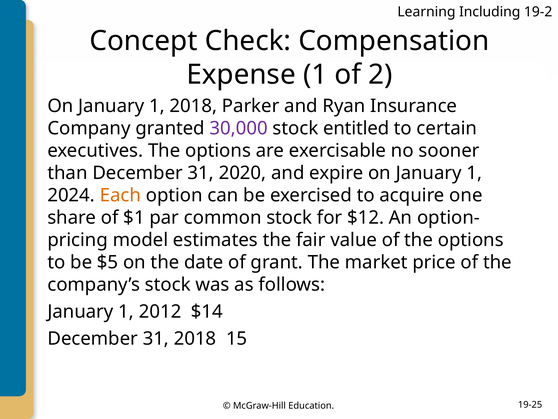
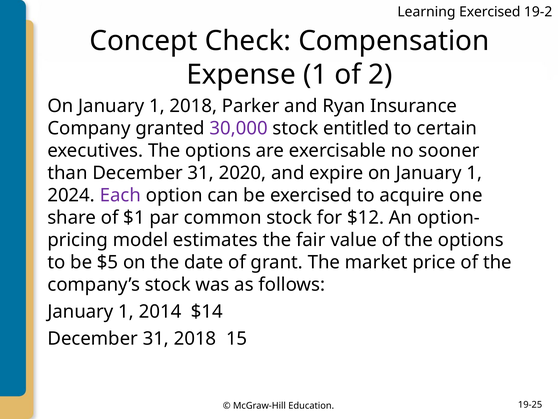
Learning Including: Including -> Exercised (490, 12)
Each colour: orange -> purple (120, 195)
2012: 2012 -> 2014 (160, 311)
